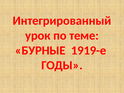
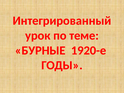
1919-е: 1919-е -> 1920-е (89, 50)
